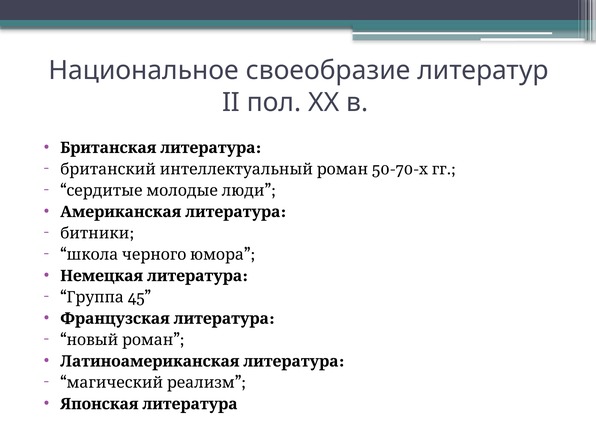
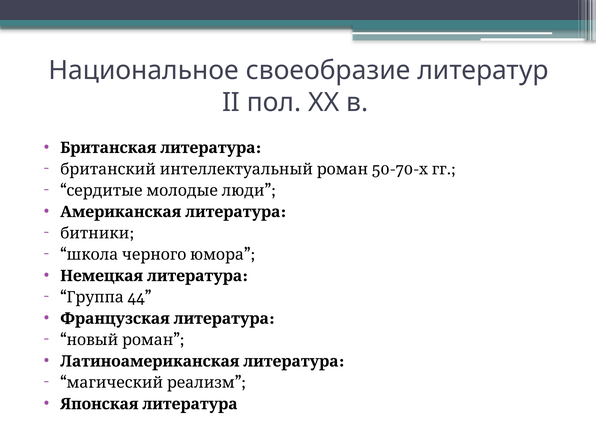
45: 45 -> 44 (139, 297)
